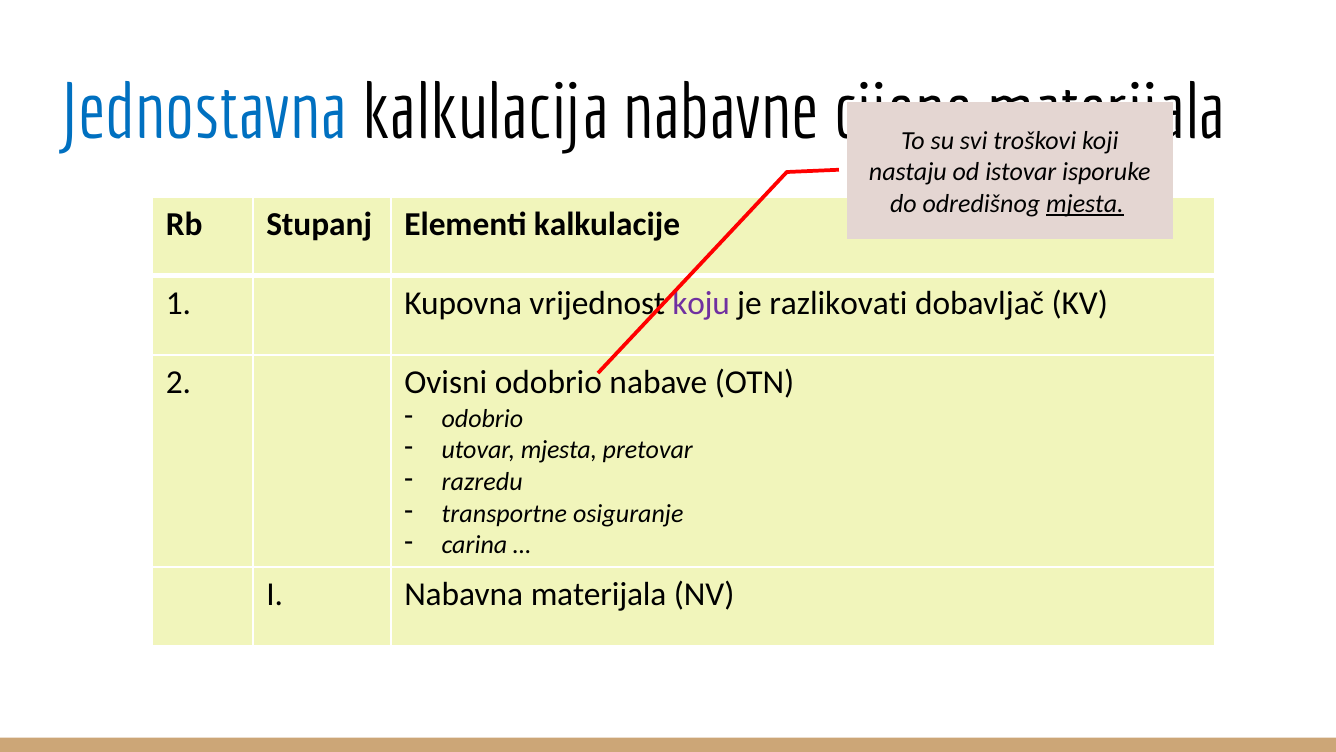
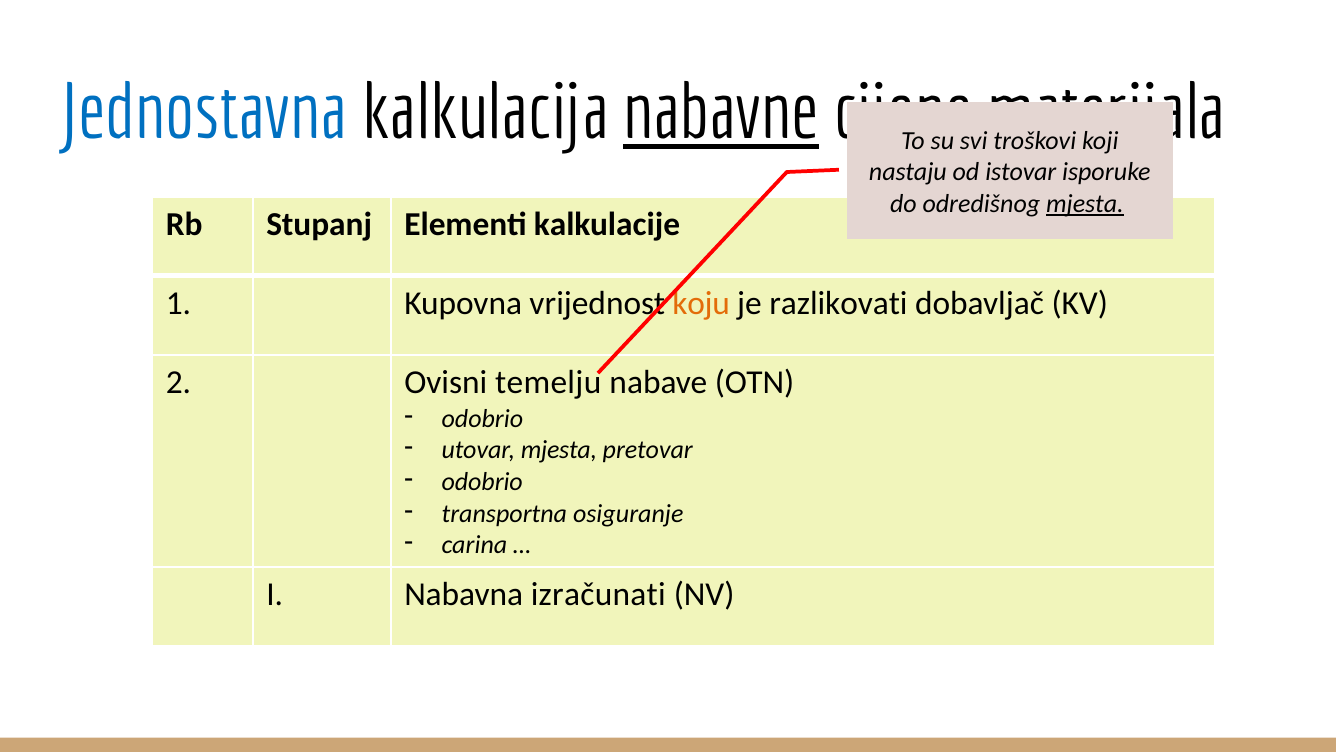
nabavne underline: none -> present (721, 113)
koju colour: purple -> orange (701, 303)
Ovisni odobrio: odobrio -> temelju (548, 382)
razredu: razredu -> odobrio (482, 481)
transportne: transportne -> transportna (504, 513)
Nabavna materijala: materijala -> izračunati (598, 594)
